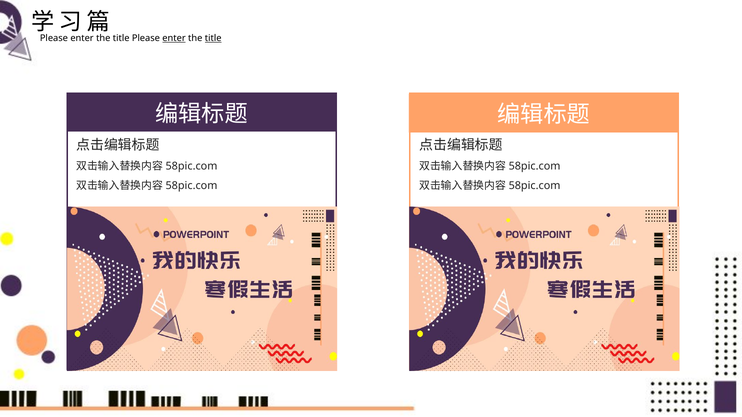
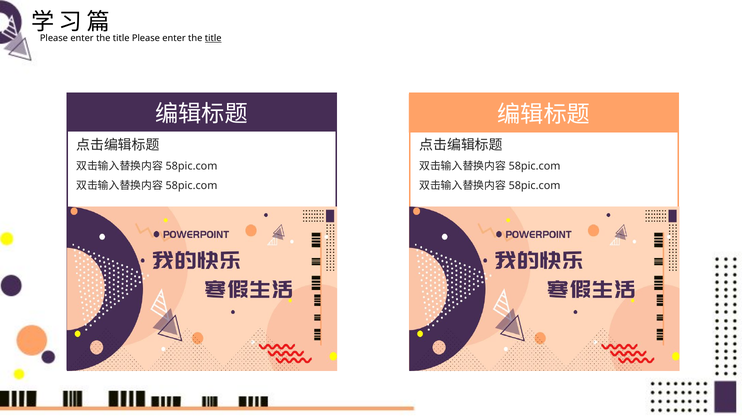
enter underline: present -> none (174, 38)
